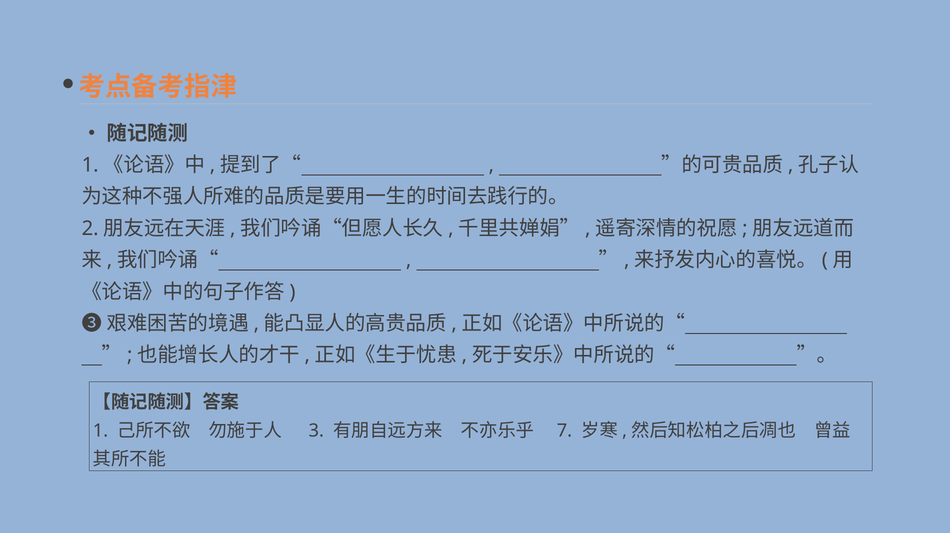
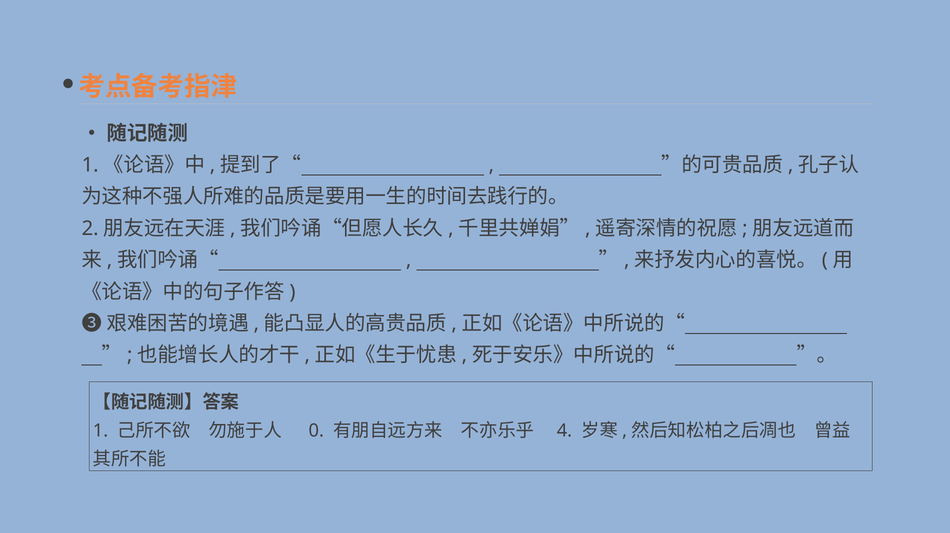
3: 3 -> 0 (316, 431)
7: 7 -> 4 (564, 431)
